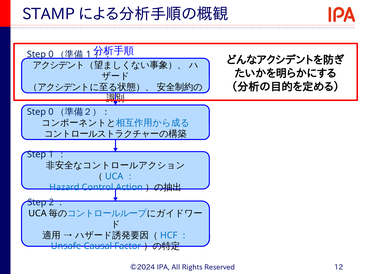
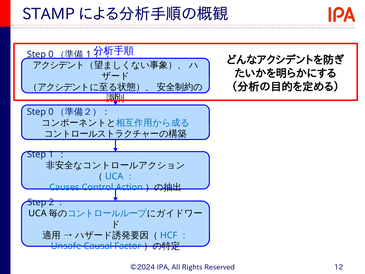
Hazard: Hazard -> Causes (64, 187)
